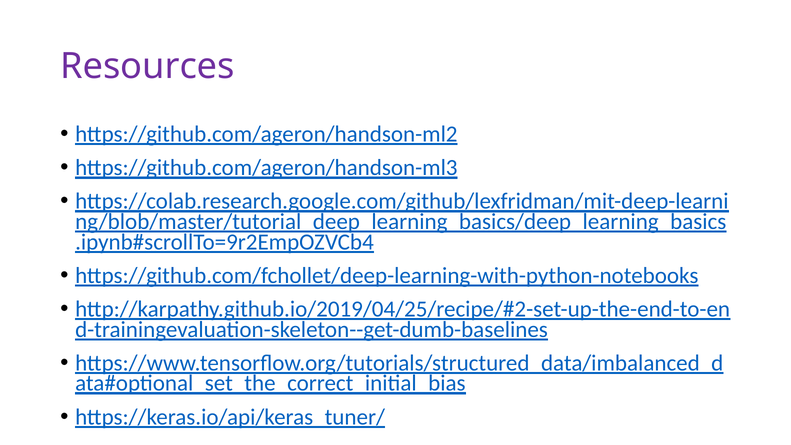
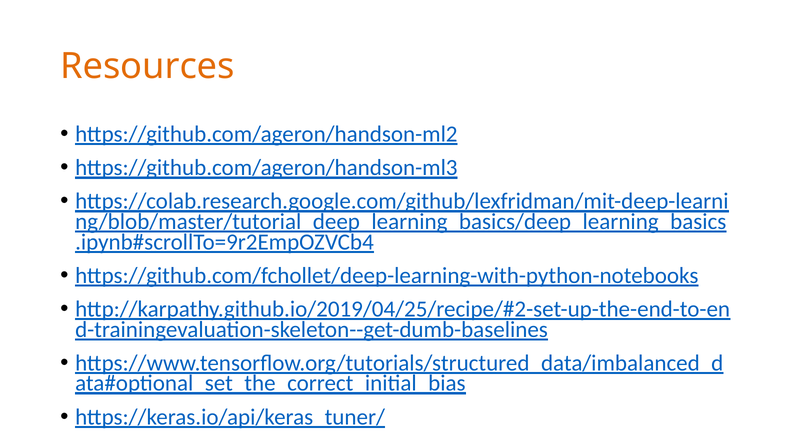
Resources colour: purple -> orange (147, 66)
